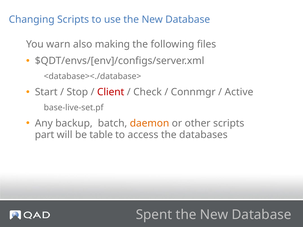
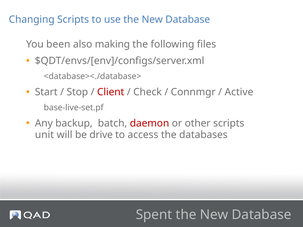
warn: warn -> been (58, 44)
daemon colour: orange -> red (150, 123)
part: part -> unit (44, 135)
table: table -> drive (101, 135)
